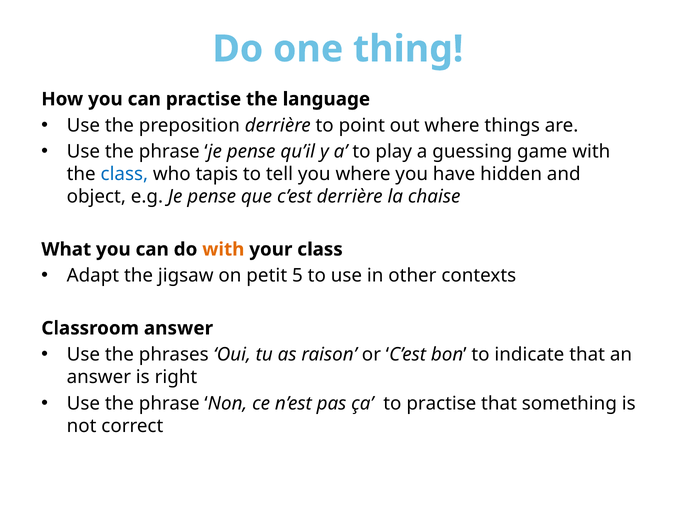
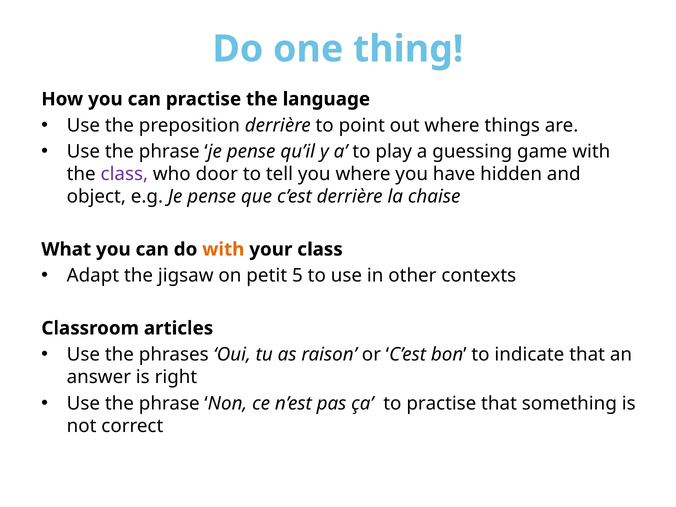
class colour: blue -> purple (124, 174)
tapis: tapis -> door (217, 174)
Classroom answer: answer -> articles (179, 328)
